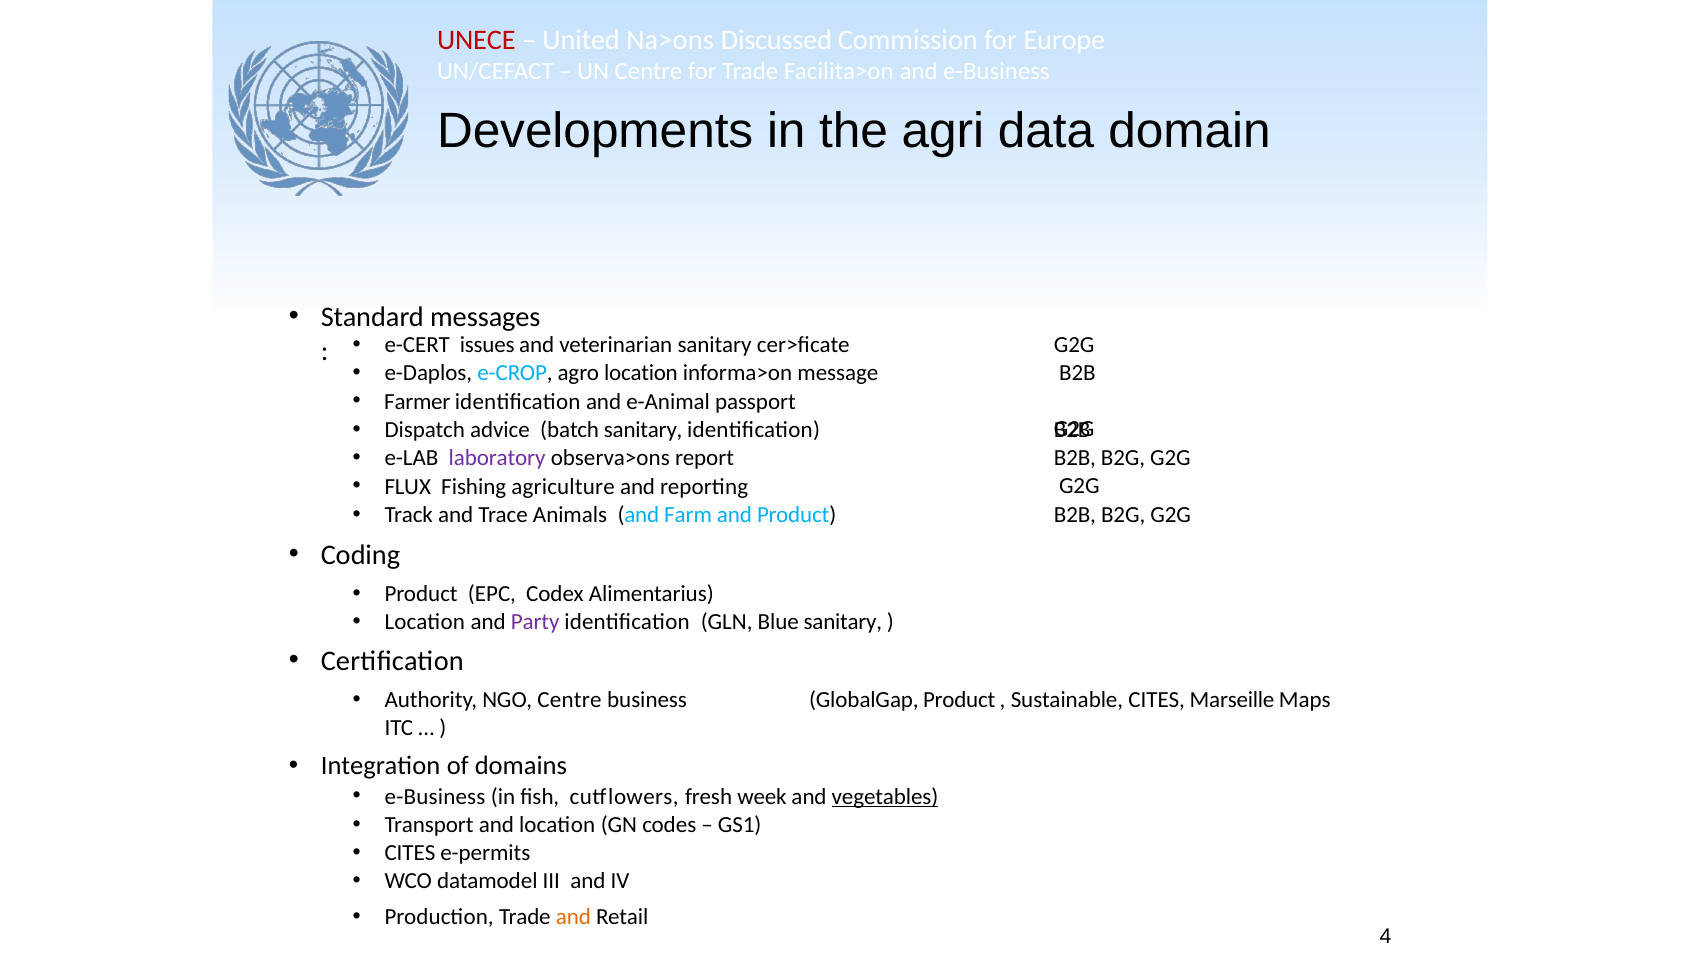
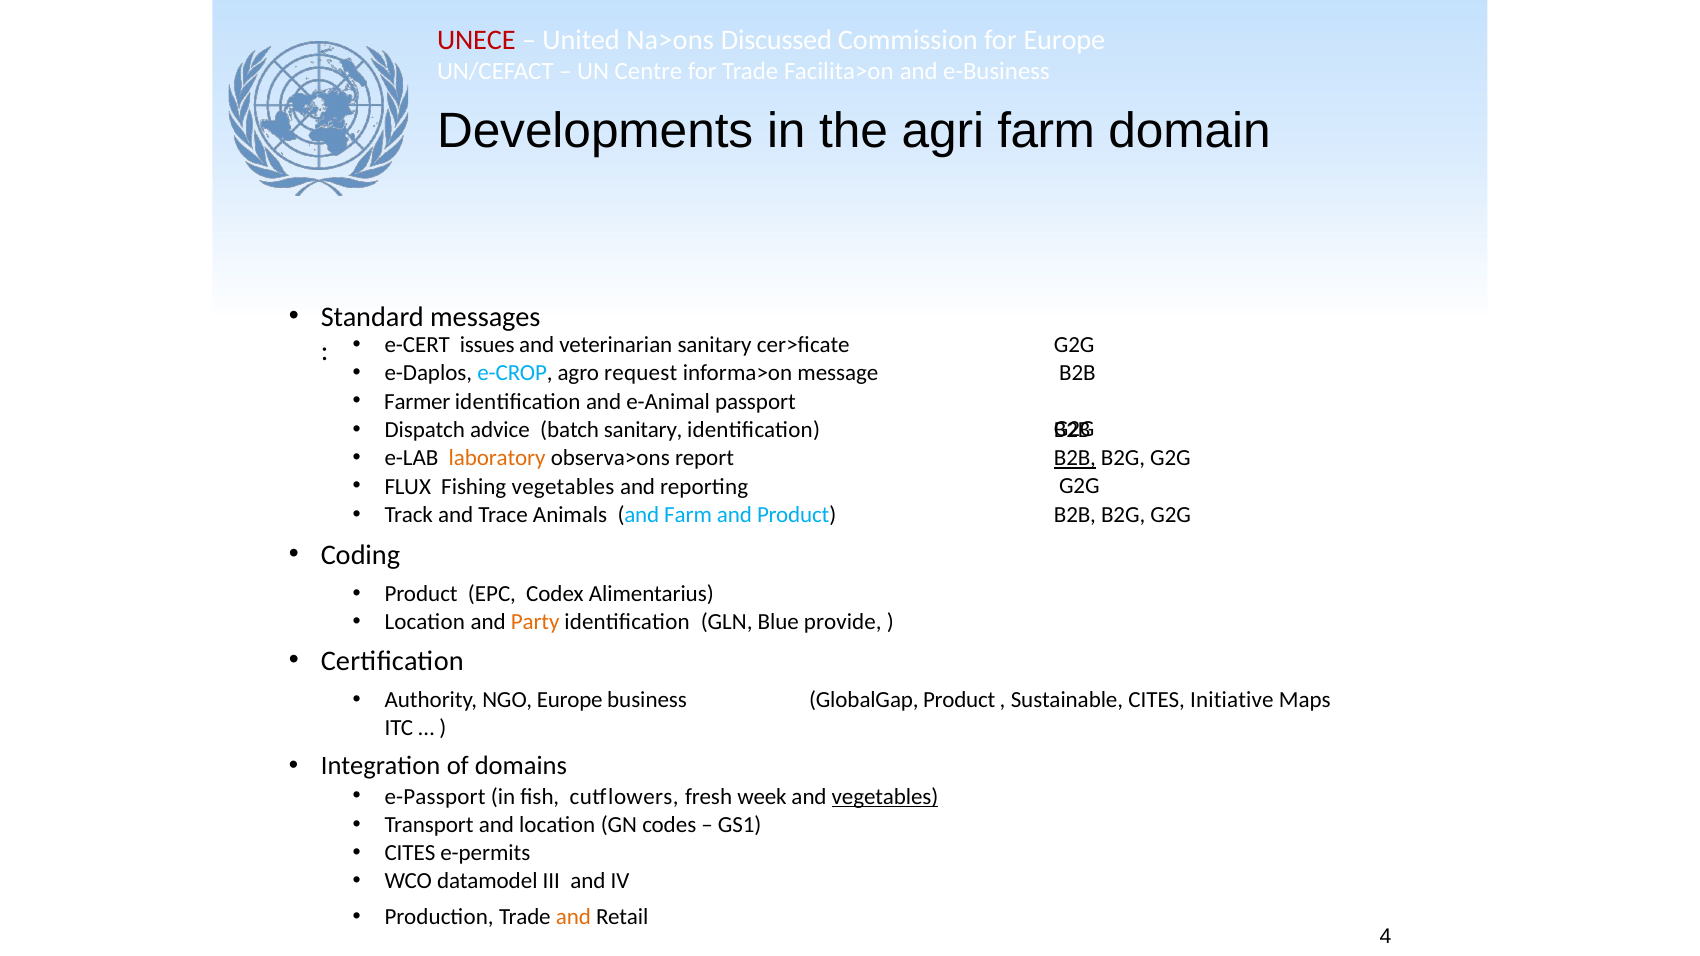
agri data: data -> farm (1046, 131)
agro location: location -> request (641, 373)
laboratory colour: purple -> orange (497, 458)
B2B underline: none -> present (1075, 458)
Fishing agriculture: agriculture -> vegetables (563, 487)
Party colour: purple -> orange (535, 622)
Blue sanitary: sanitary -> provide (843, 622)
NGO Centre: Centre -> Europe (570, 700)
Marseille: Marseille -> Initiative (1232, 700)
e-Business: e-Business -> e-Passport (435, 797)
